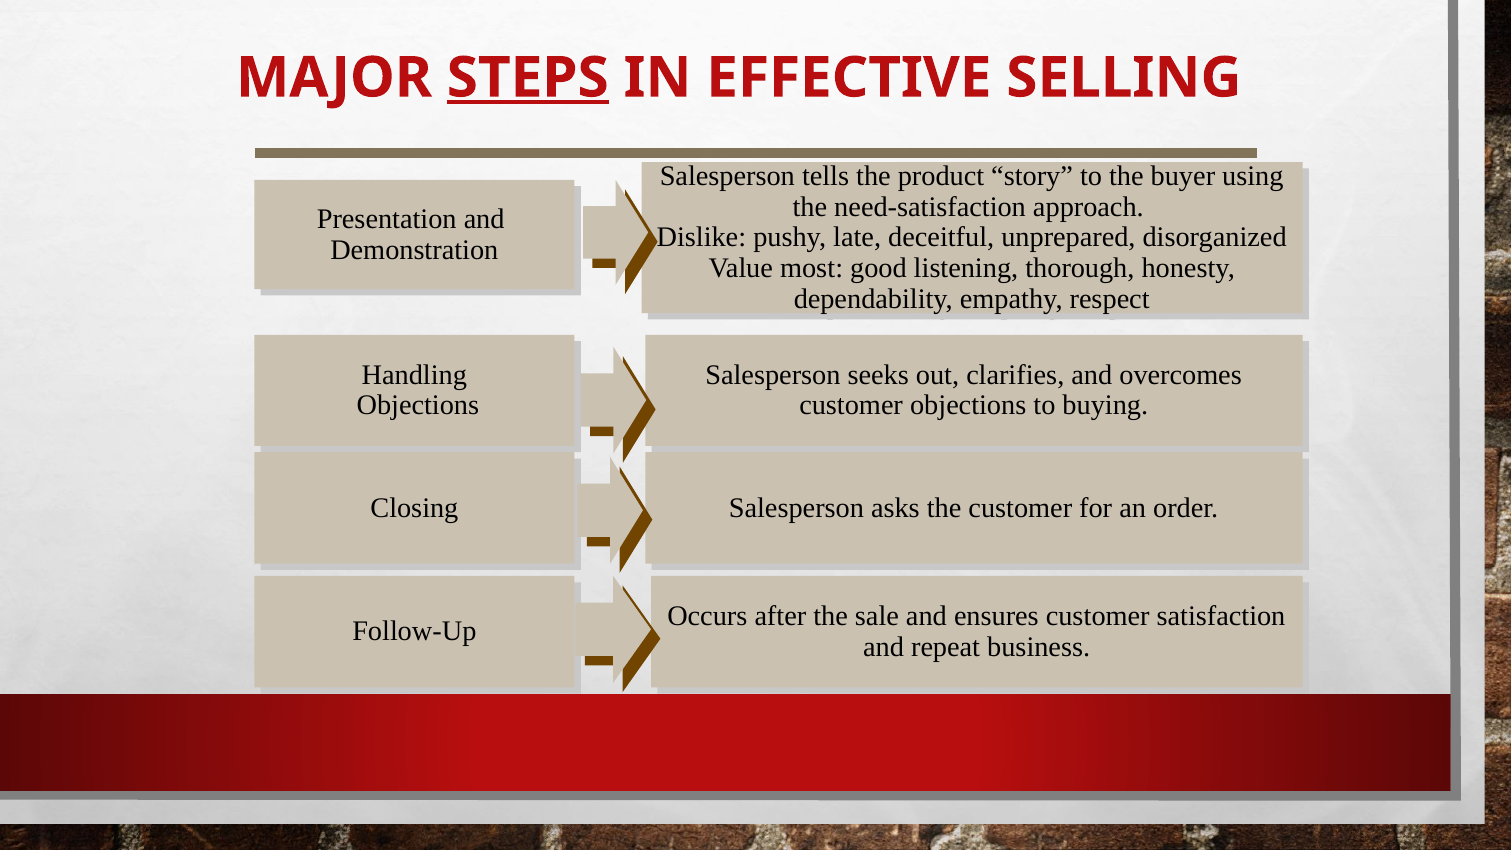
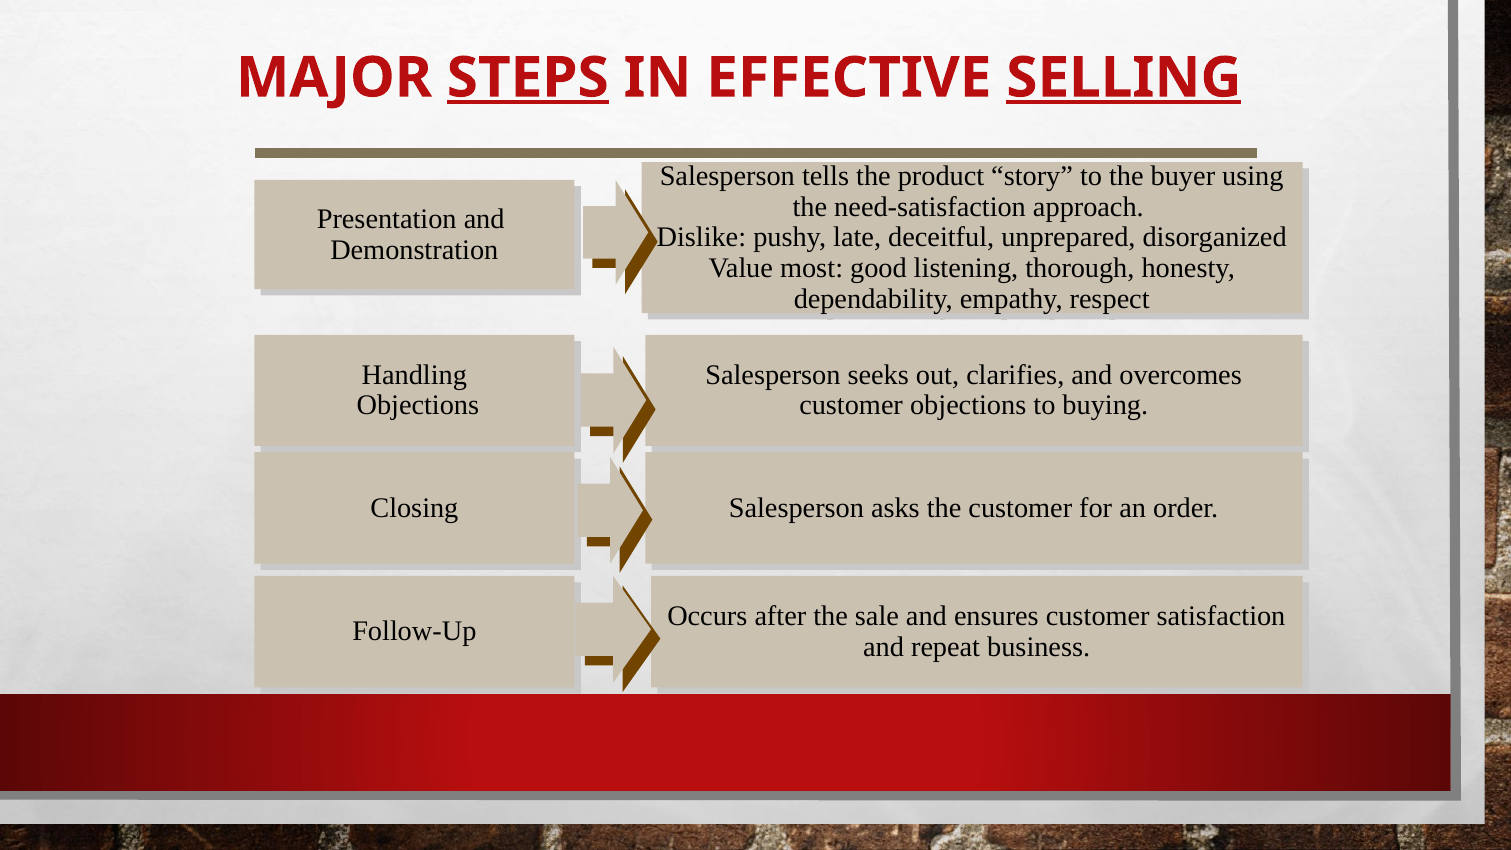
SELLING underline: none -> present (1124, 78)
